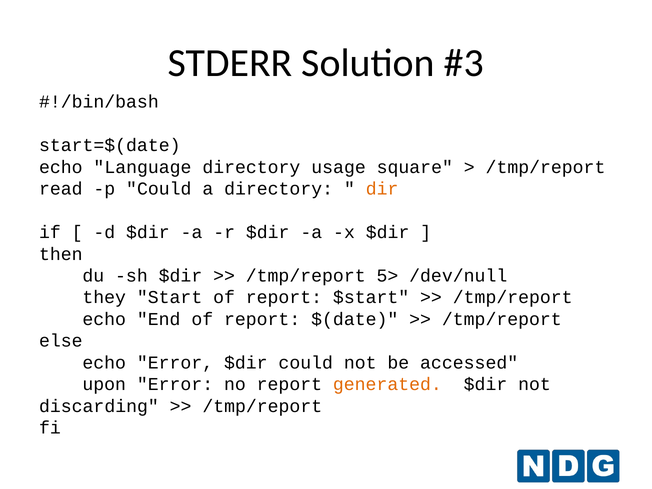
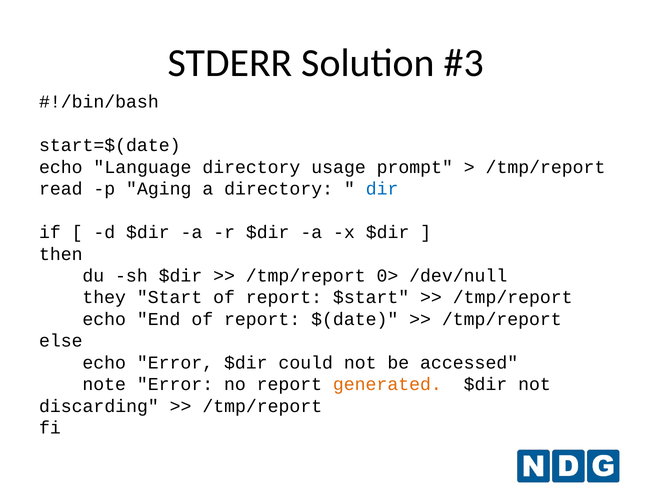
square: square -> prompt (415, 167)
p Could: Could -> Aging (159, 189)
dir colour: orange -> blue (382, 189)
5>: 5> -> 0> (387, 276)
upon: upon -> note (104, 384)
